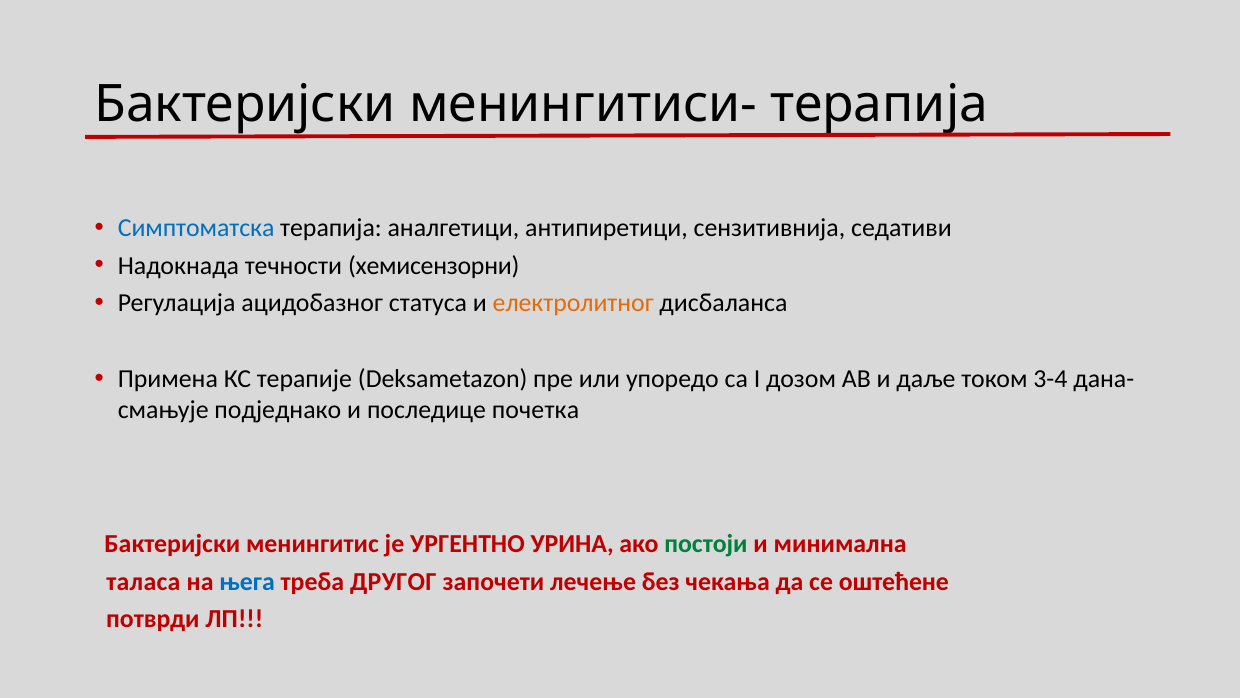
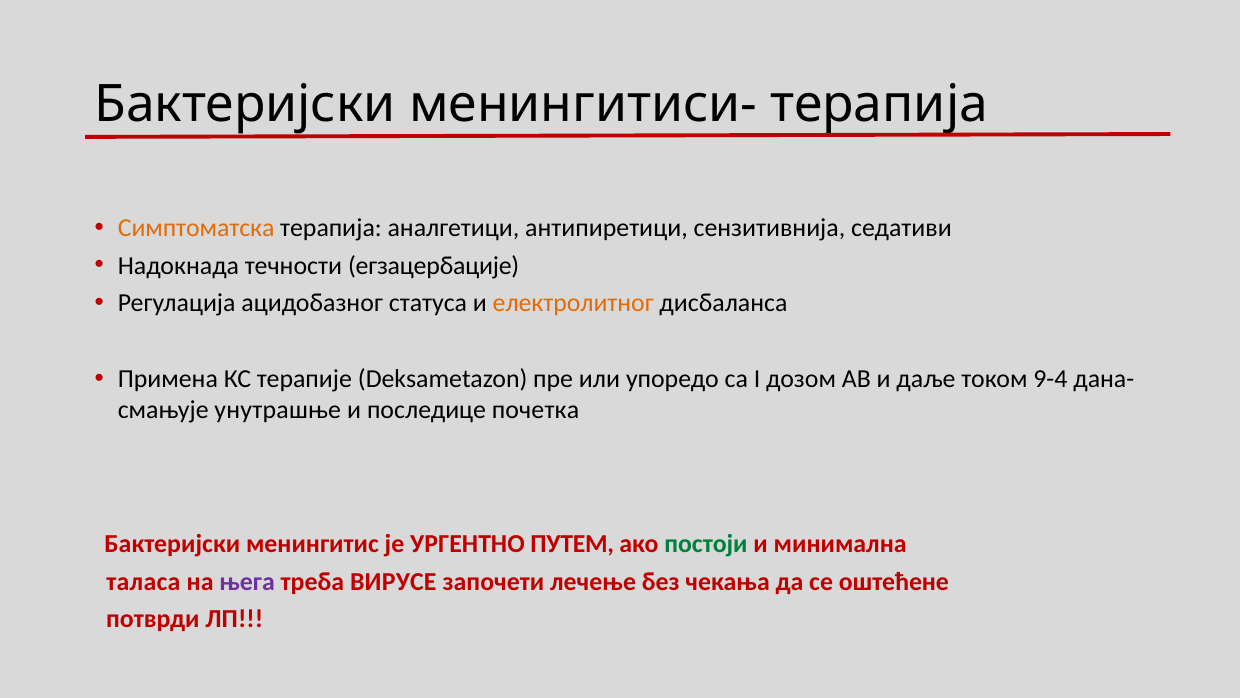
Симптоматска colour: blue -> orange (196, 228)
хемисензорни: хемисензорни -> егзацербације (434, 265)
3-4: 3-4 -> 9-4 (1050, 379)
подједнако: подједнако -> унутрашње (278, 410)
УРИНА: УРИНА -> ПУТЕМ (572, 543)
њега colour: blue -> purple (247, 581)
ДРУГОГ: ДРУГОГ -> ВИРУСЕ (393, 581)
